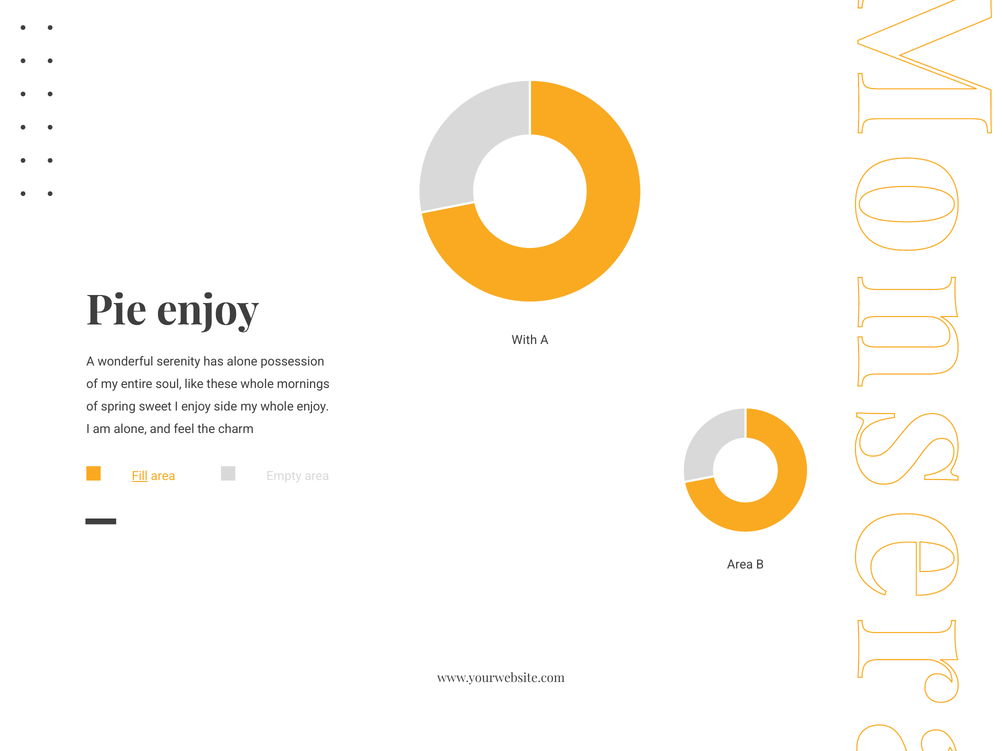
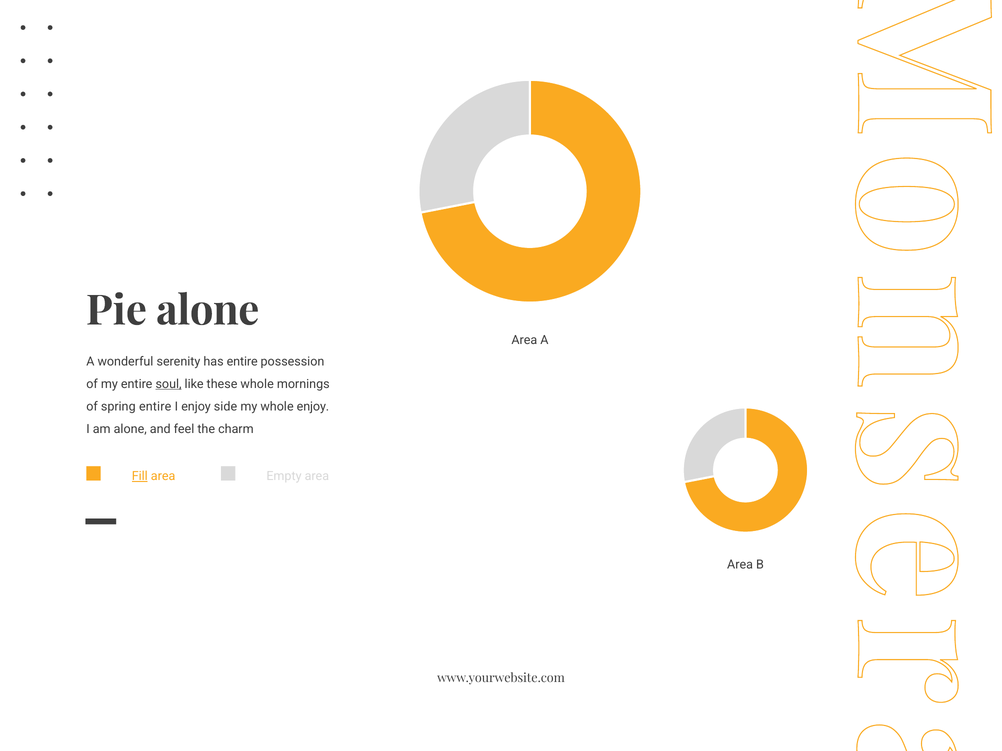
Pie enjoy: enjoy -> alone (208, 311)
With: With -> Area (524, 340)
has alone: alone -> entire (242, 362)
soul underline: none -> present (169, 384)
spring sweet: sweet -> entire (155, 407)
